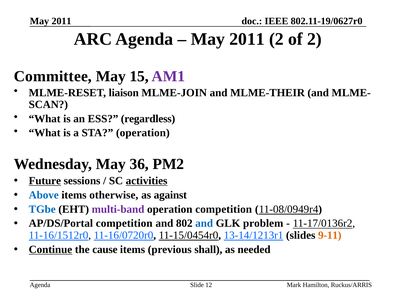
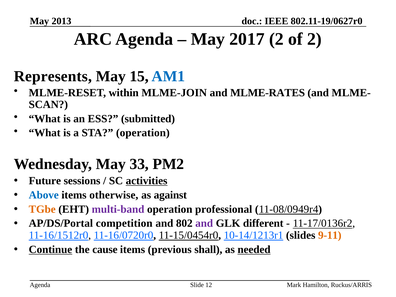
2011: 2011 -> 2013 (61, 21)
2011: 2011 -> 2017 (247, 39)
Committee: Committee -> Represents (53, 76)
AM1 colour: purple -> blue (168, 76)
liaison: liaison -> within (124, 93)
MLME-THEIR: MLME-THEIR -> MLME-RATES (268, 93)
regardless: regardless -> submitted (148, 119)
36: 36 -> 33 (139, 164)
Future underline: present -> none (45, 181)
TGbe colour: blue -> orange (42, 209)
operation competition: competition -> professional (224, 209)
and colour: blue -> purple (204, 223)
problem: problem -> different (263, 223)
13-14/1213r1: 13-14/1213r1 -> 10-14/1213r1 (254, 235)
needed underline: none -> present (254, 249)
